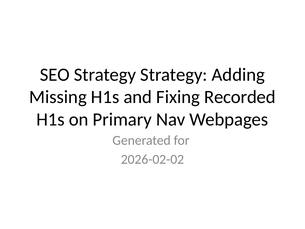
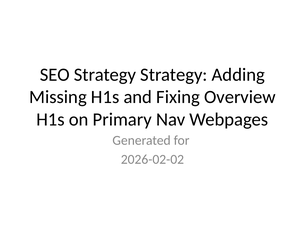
Recorded: Recorded -> Overview (240, 97)
